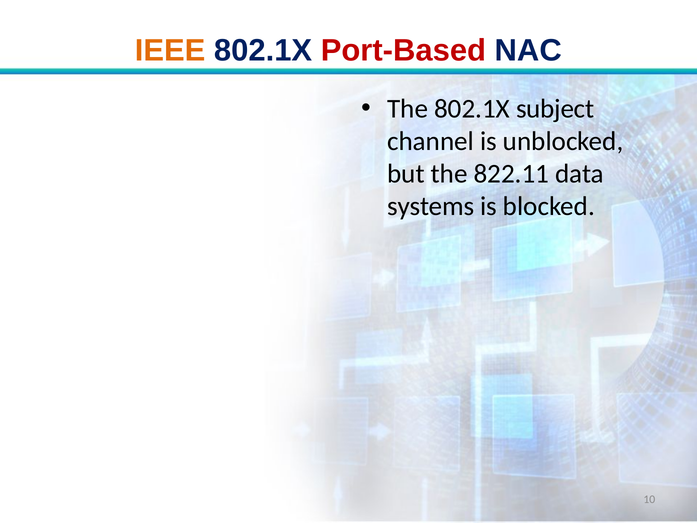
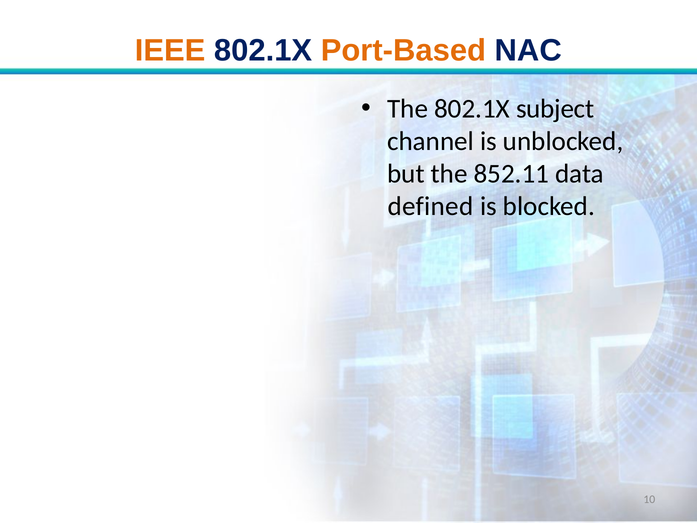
Port-Based colour: red -> orange (403, 50)
822.11: 822.11 -> 852.11 (511, 174)
systems: systems -> defined (431, 206)
